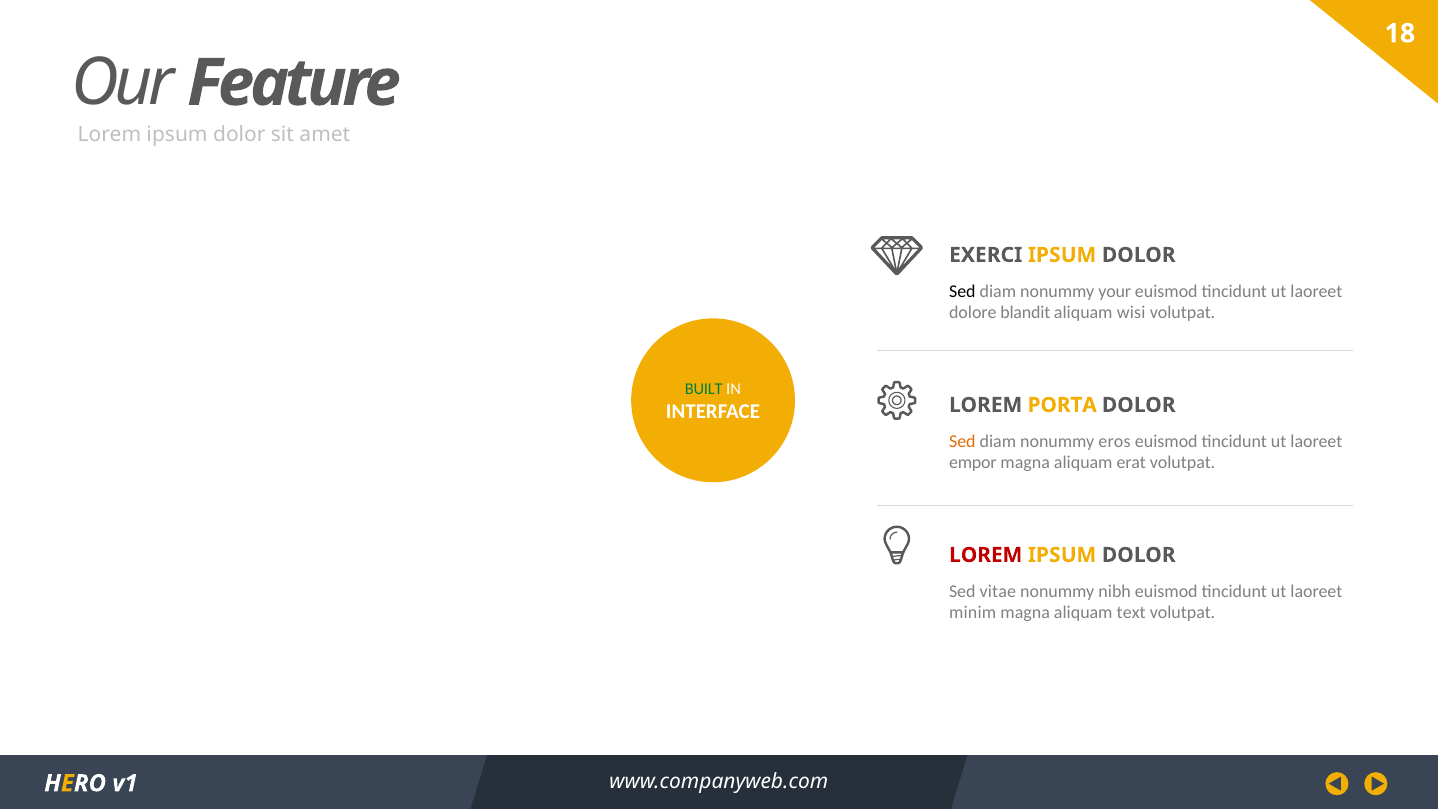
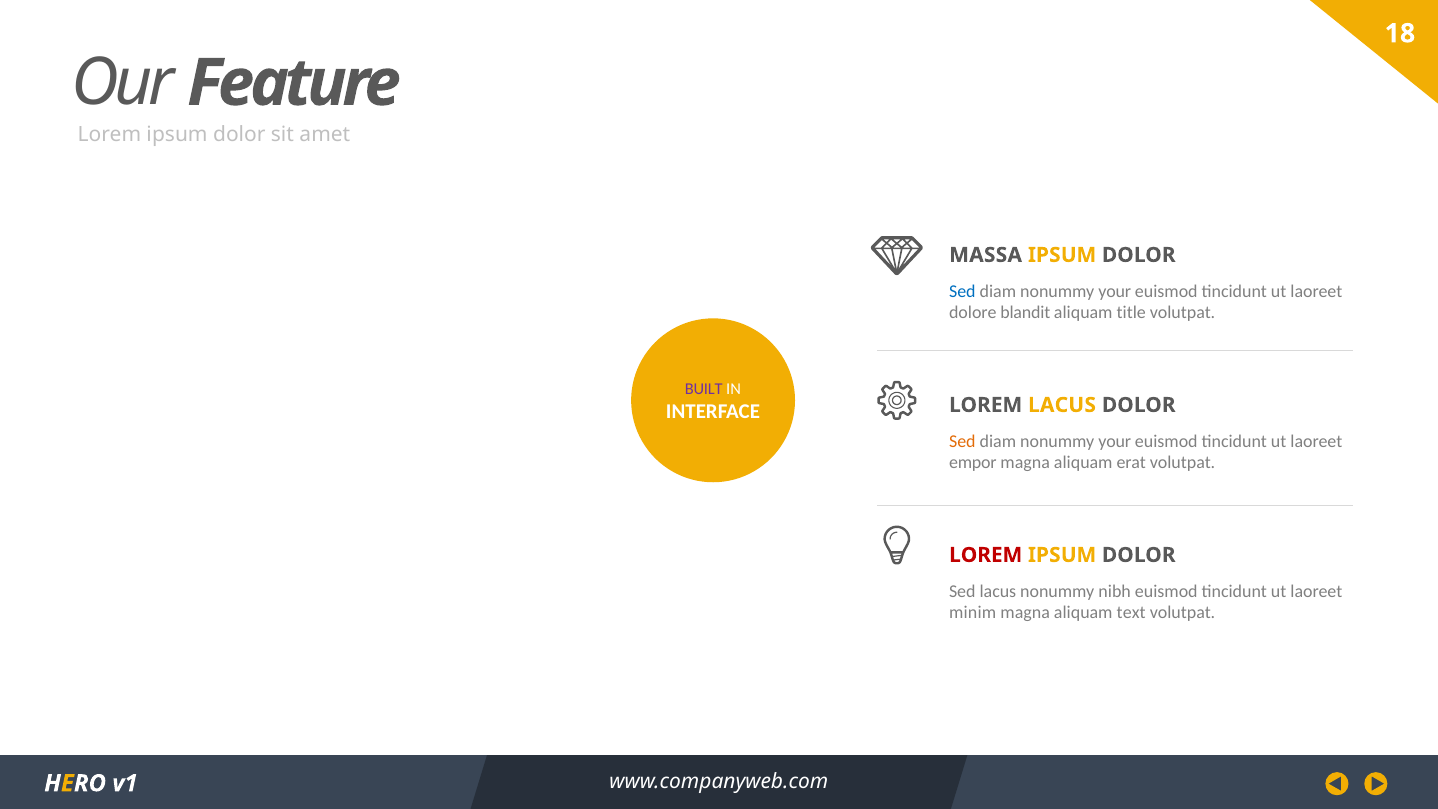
EXERCI: EXERCI -> MASSA (986, 255)
Sed colour: black -> blue (962, 291)
wisi: wisi -> title (1131, 313)
BUILT colour: green -> purple (704, 389)
LOREM PORTA: PORTA -> LACUS (1062, 405)
eros: eros -> your (1115, 441)
Sed vitae: vitae -> lacus (998, 591)
